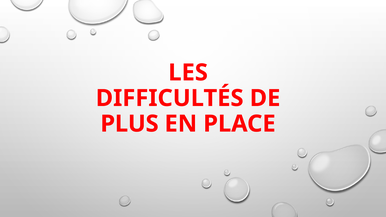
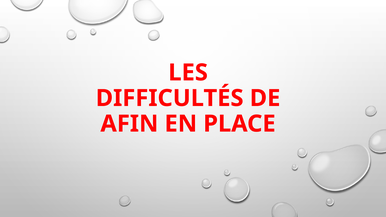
PLUS: PLUS -> AFIN (129, 124)
